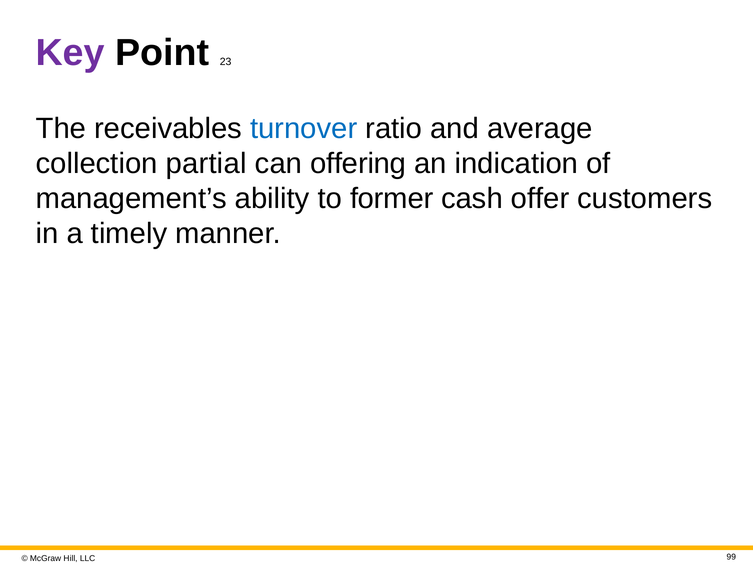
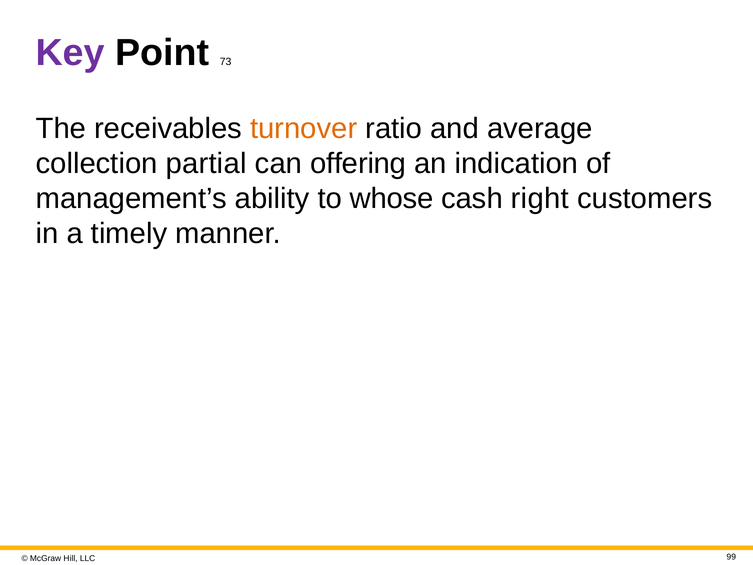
23: 23 -> 73 (226, 62)
turnover colour: blue -> orange (304, 128)
former: former -> whose (392, 199)
offer: offer -> right (540, 199)
